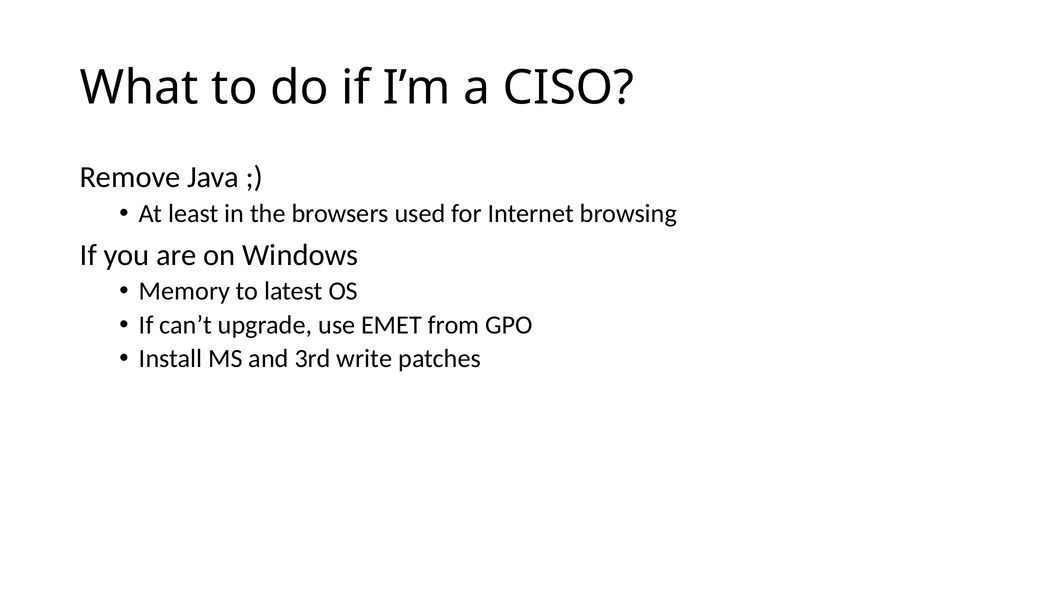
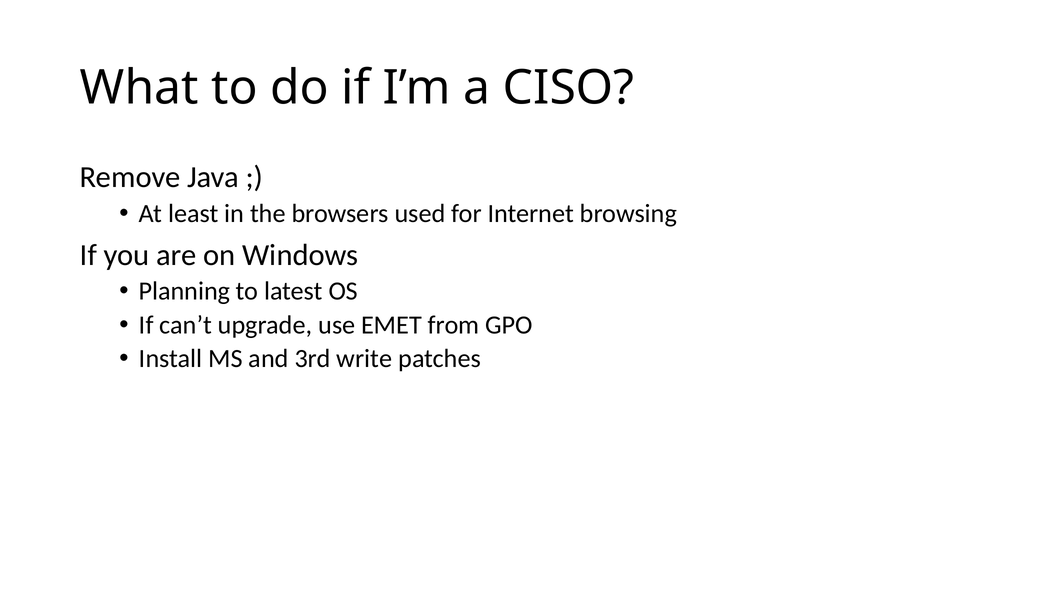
Memory: Memory -> Planning (184, 291)
